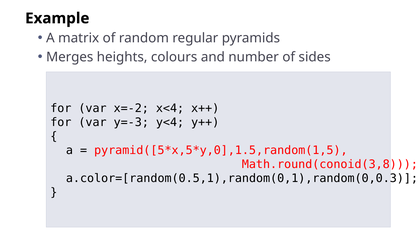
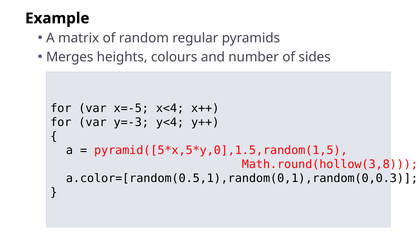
x=-2: x=-2 -> x=-5 (131, 108)
Math.round(conoid(3,8: Math.round(conoid(3,8 -> Math.round(hollow(3,8 (330, 164)
